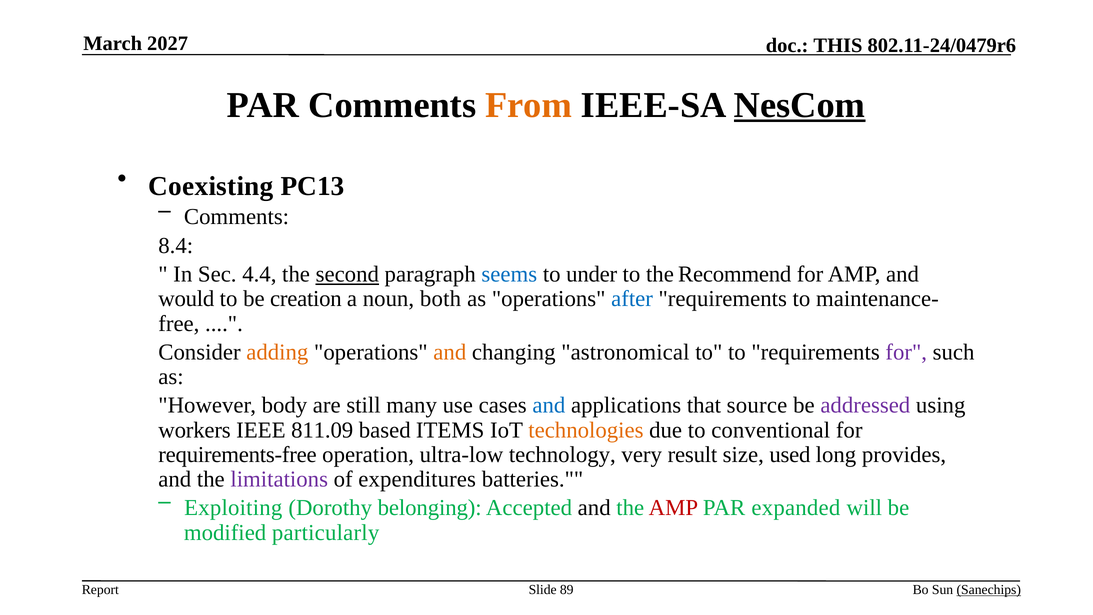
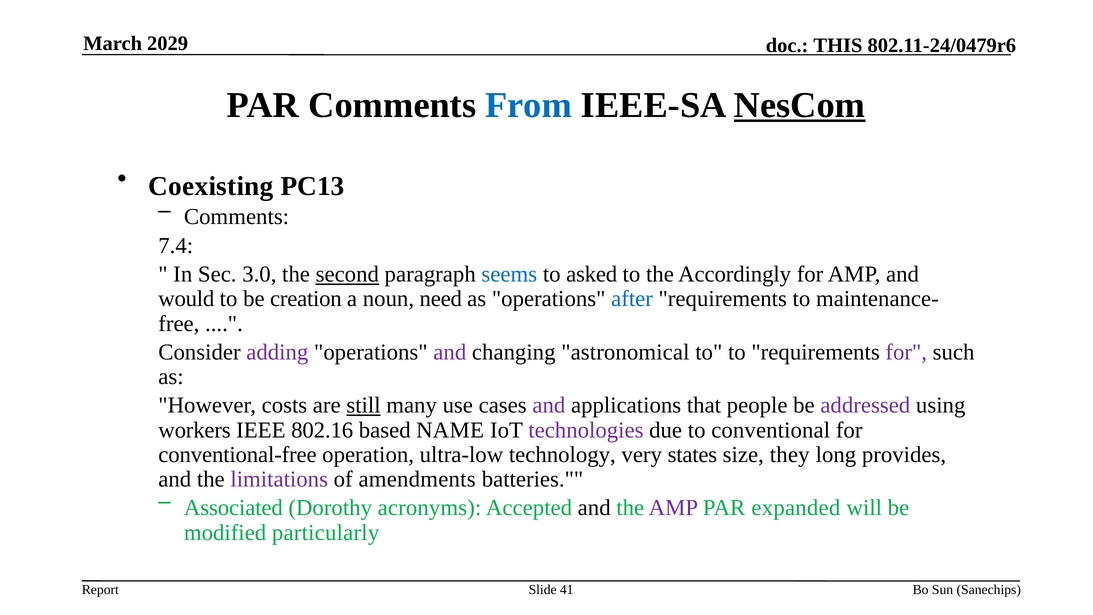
2027: 2027 -> 2029 (168, 43)
From colour: orange -> blue (529, 105)
8.4: 8.4 -> 7.4 (176, 246)
4.4: 4.4 -> 3.0 (259, 274)
under: under -> asked (592, 274)
Recommend: Recommend -> Accordingly (735, 274)
both: both -> need (441, 299)
adding colour: orange -> purple (277, 352)
and colour: orange -> purple (450, 352)
body: body -> costs (284, 405)
still underline: none -> present (363, 405)
and colour: blue -> purple (549, 405)
source: source -> people (757, 405)
811.09: 811.09 -> 802.16 (322, 430)
ITEMS: ITEMS -> NAME (450, 430)
technologies colour: orange -> purple (586, 430)
requirements-free: requirements-free -> conventional-free (237, 455)
result: result -> states (692, 455)
used: used -> they (790, 455)
expenditures: expenditures -> amendments (417, 479)
Exploiting: Exploiting -> Associated (233, 508)
belonging: belonging -> acronyms (430, 508)
AMP colour: red -> purple (673, 508)
89: 89 -> 41 (567, 590)
Sanechips underline: present -> none (989, 590)
